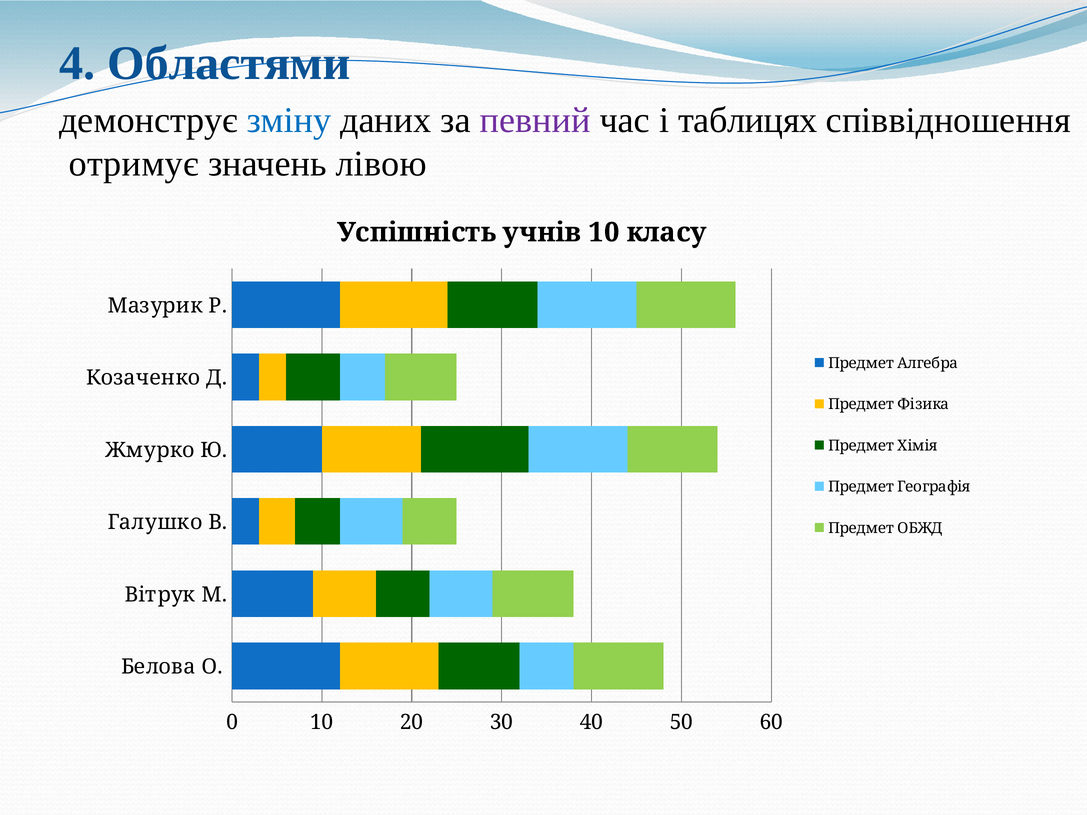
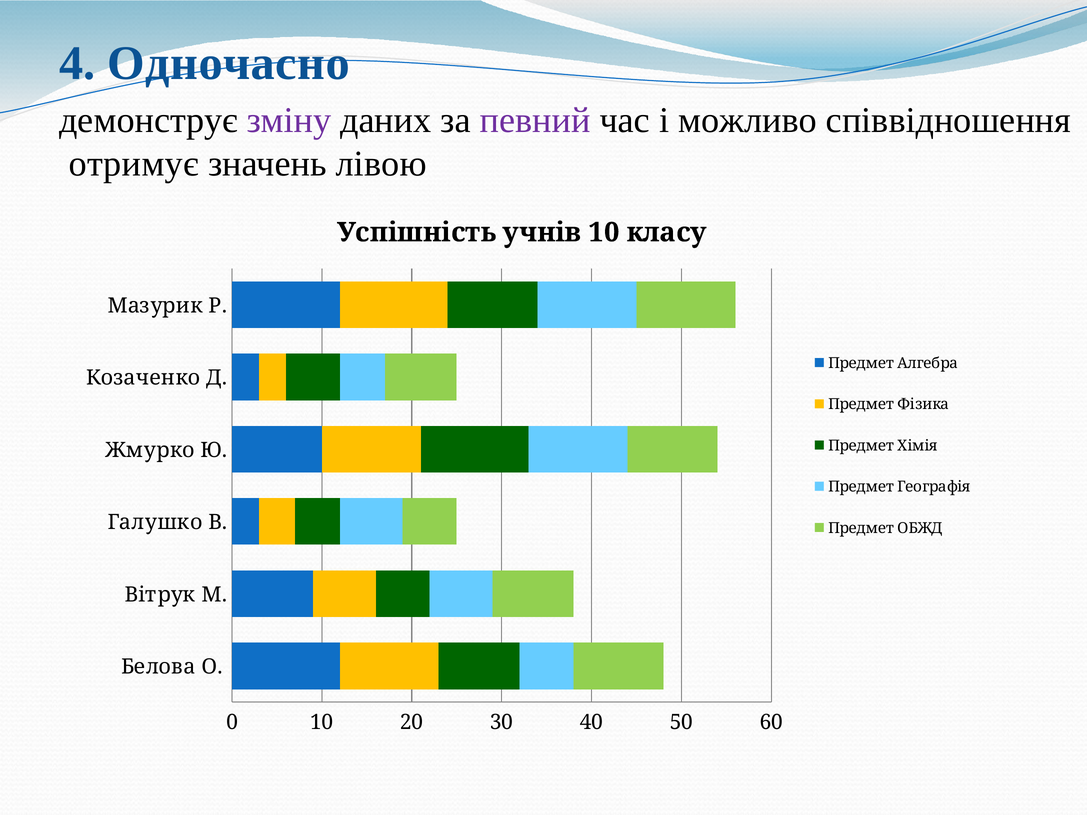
Областями: Областями -> Одночасно (229, 63)
зміну colour: blue -> purple (289, 120)
таблицях: таблицях -> можливо (748, 120)
